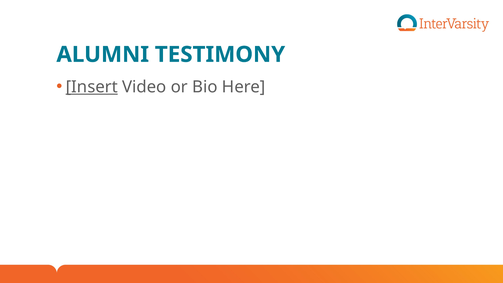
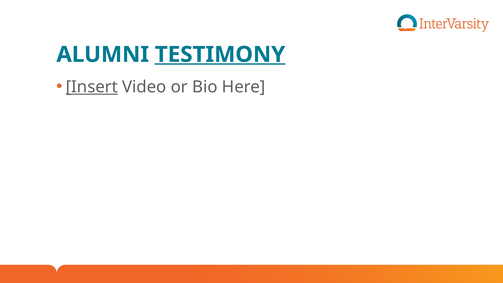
TESTIMONY underline: none -> present (220, 55)
